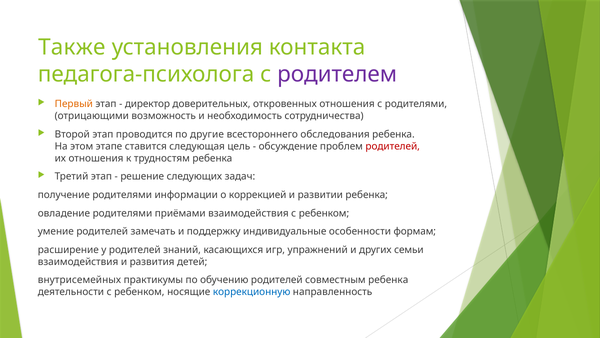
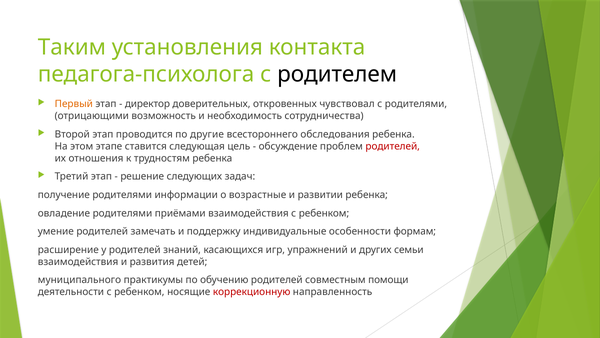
Также: Также -> Таким (72, 47)
родителем colour: purple -> black (337, 74)
откровенных отношения: отношения -> чувствовал (347, 104)
коррекцией: коррекцией -> возрастные (258, 195)
внутрисемейных: внутрисемейных -> муниципального (79, 280)
совместным ребенка: ребенка -> помощи (388, 280)
коррекционную colour: blue -> red (252, 292)
